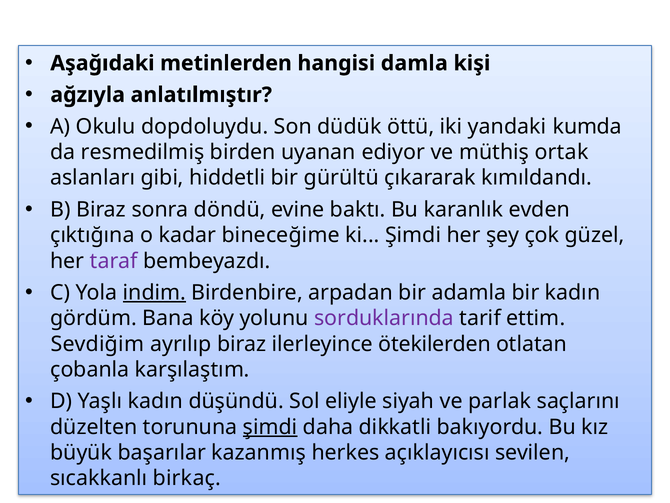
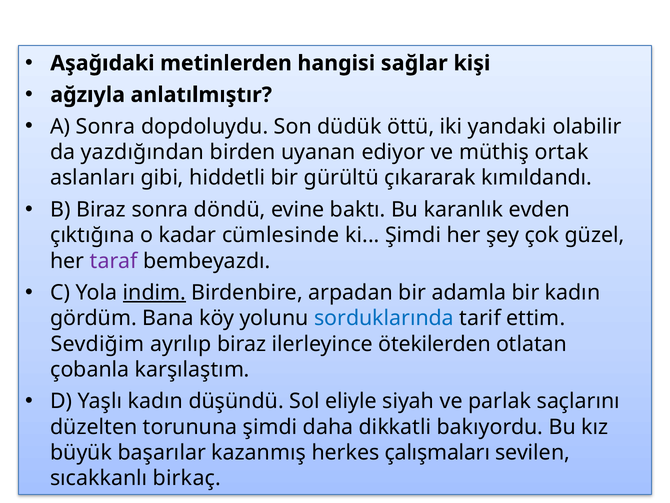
damla: damla -> sağlar (414, 63)
A Okulu: Okulu -> Sonra (106, 126)
kumda: kumda -> olabilir (587, 126)
resmedilmiş: resmedilmiş -> yazdığından (143, 152)
bineceğime: bineceğime -> cümlesinde (281, 235)
sorduklarında colour: purple -> blue (384, 318)
şimdi underline: present -> none (270, 427)
açıklayıcısı: açıklayıcısı -> çalışmaları (437, 452)
